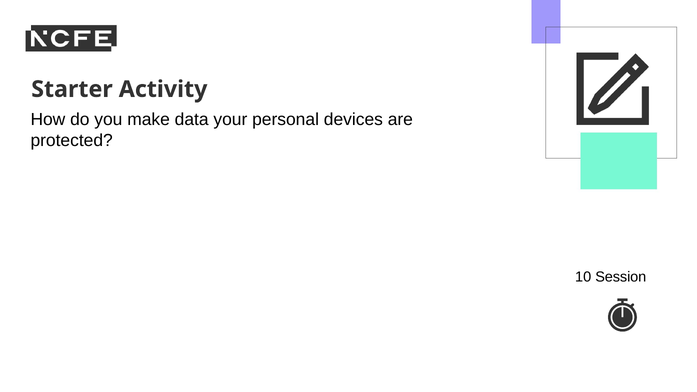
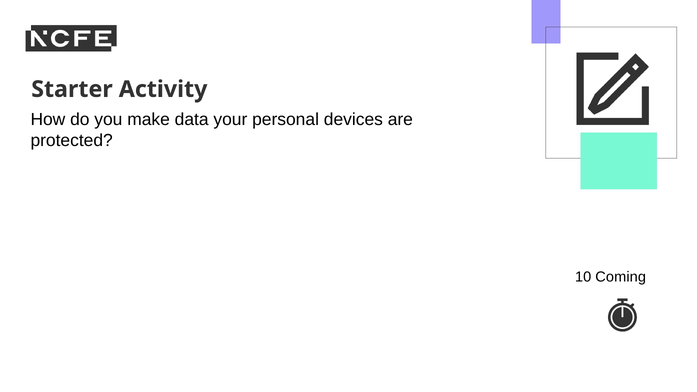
Session: Session -> Coming (621, 277)
